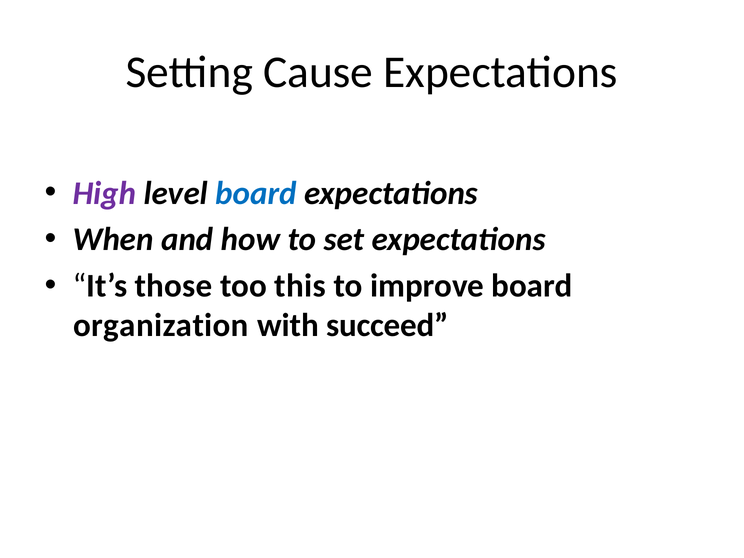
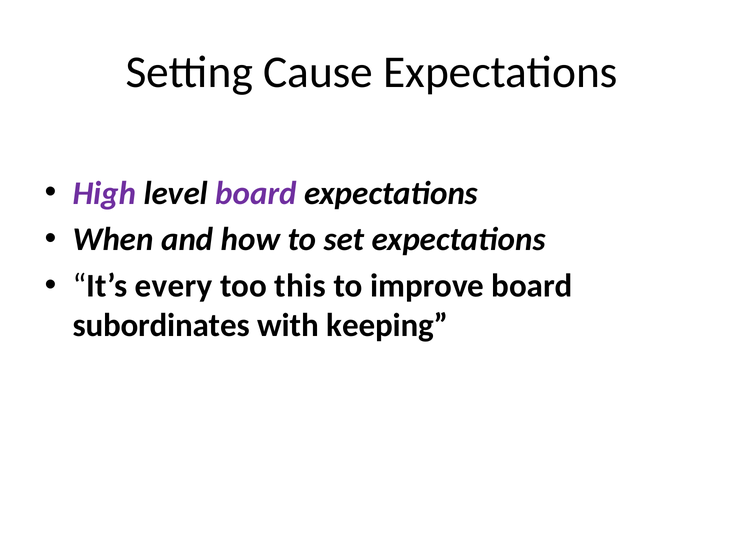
board colour: blue -> purple (256, 193)
those: those -> every (174, 286)
organization: organization -> subordinates (161, 326)
succeed: succeed -> keeping (387, 326)
